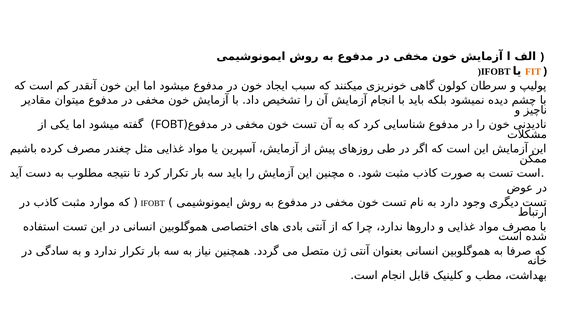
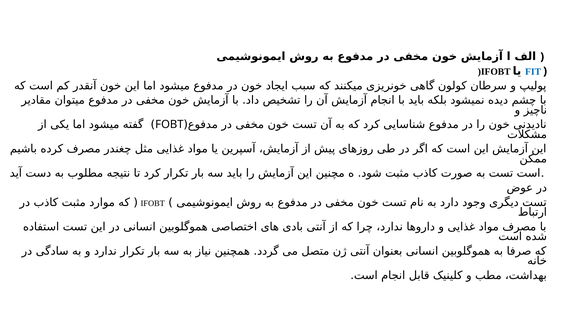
FIT colour: orange -> blue (533, 72)
